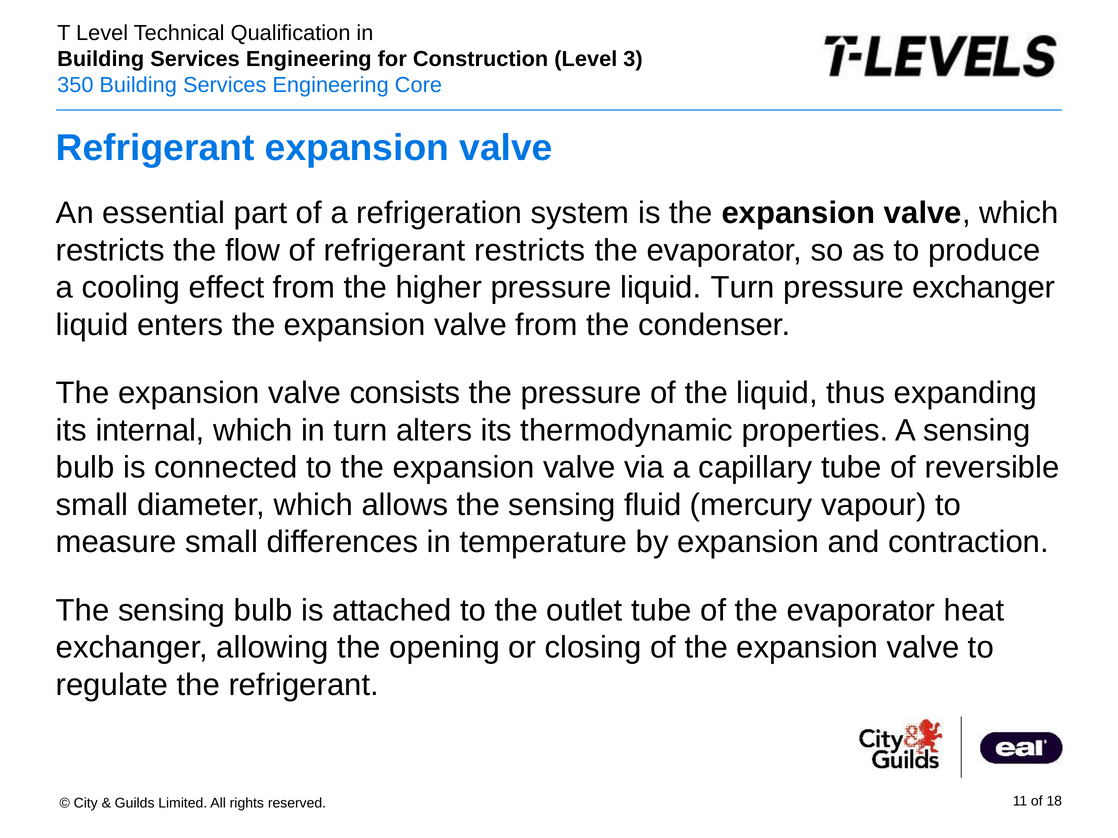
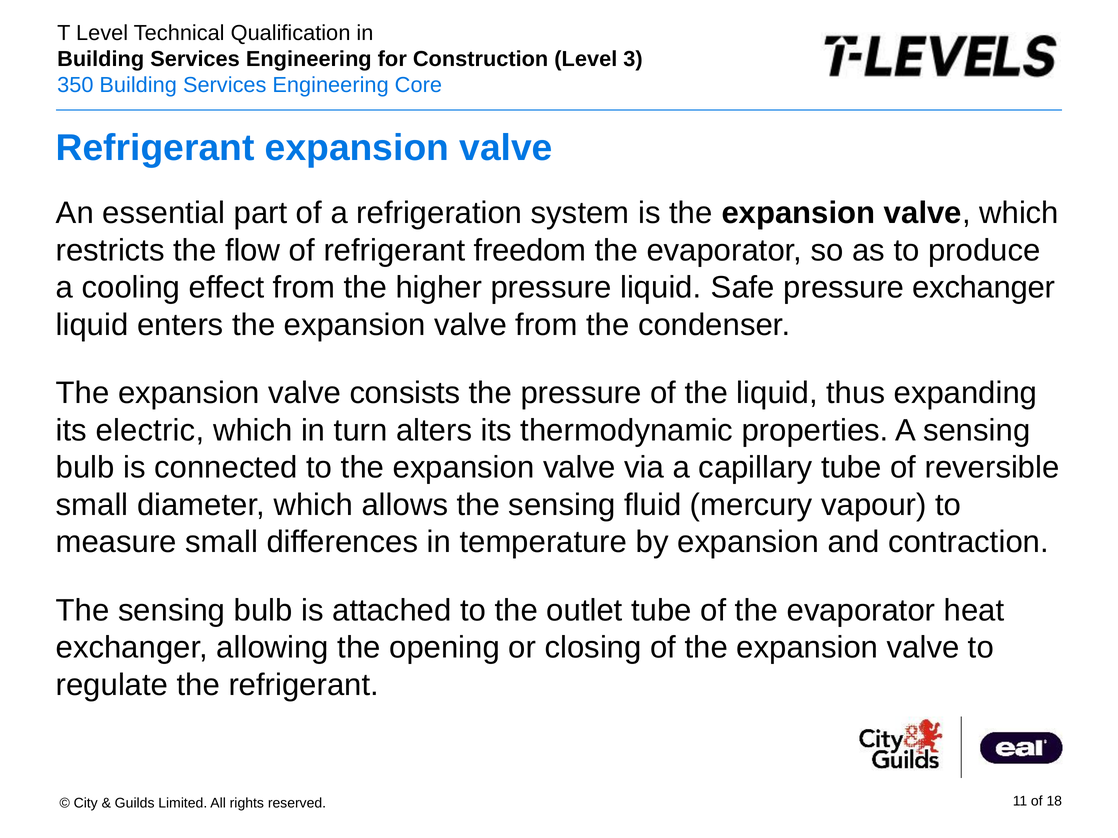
refrigerant restricts: restricts -> freedom (530, 250)
liquid Turn: Turn -> Safe (743, 288)
internal: internal -> electric (150, 431)
